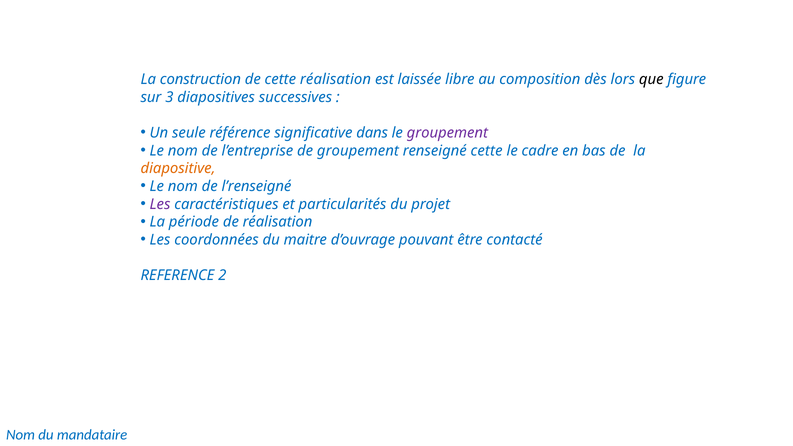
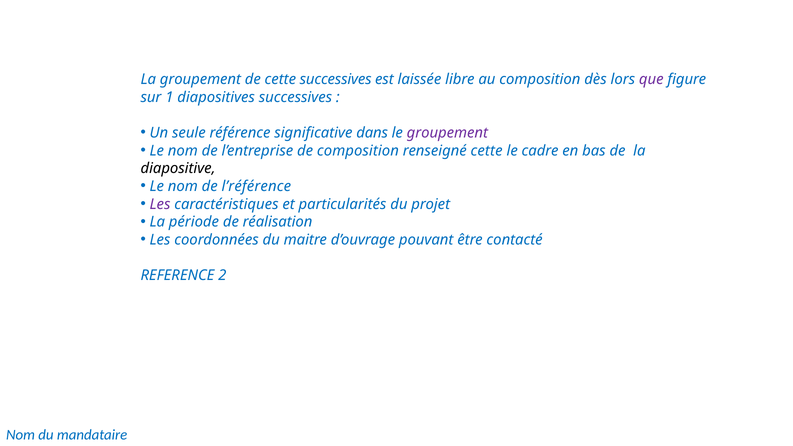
La construction: construction -> groupement (200, 79)
cette réalisation: réalisation -> successives (336, 79)
que colour: black -> purple (651, 79)
3: 3 -> 1 (169, 97)
de groupement: groupement -> composition (358, 151)
diapositive colour: orange -> black (178, 169)
l’renseigné: l’renseigné -> l’référence (256, 186)
